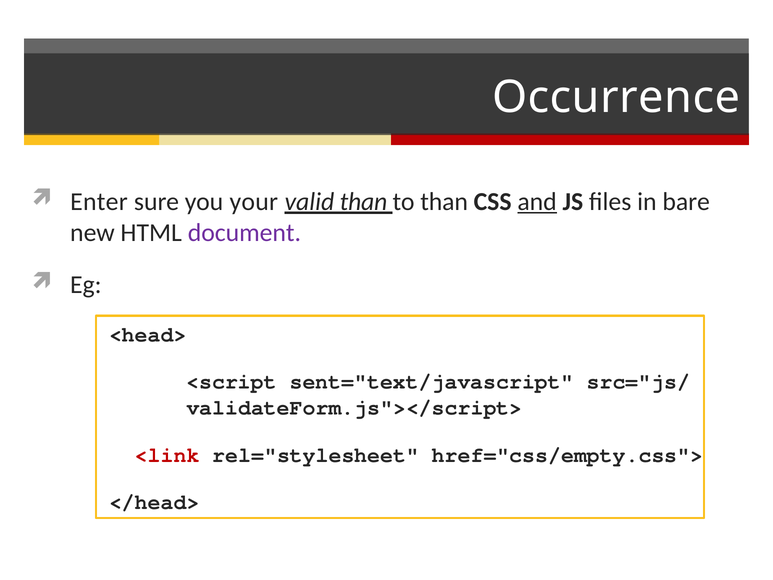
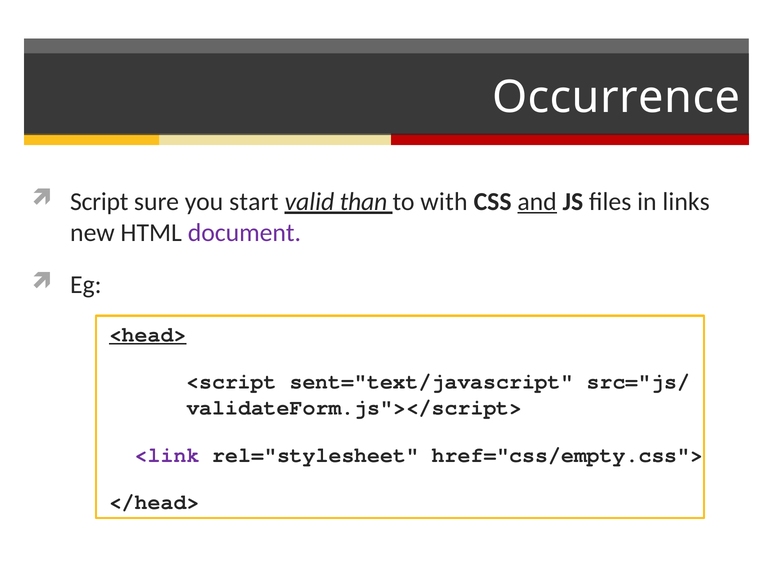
Enter: Enter -> Script (99, 202)
your: your -> start (254, 202)
to than: than -> with (444, 202)
bare: bare -> links (686, 202)
<head> underline: none -> present (148, 334)
<link colour: red -> purple (167, 455)
